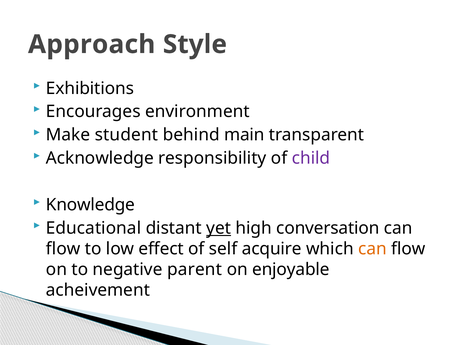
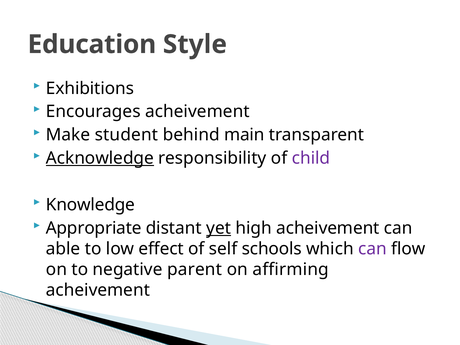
Approach: Approach -> Education (92, 44)
Encourages environment: environment -> acheivement (197, 112)
Acknowledge underline: none -> present (100, 158)
Educational: Educational -> Appropriate (94, 228)
high conversation: conversation -> acheivement (328, 228)
flow: flow -> able (63, 249)
acquire: acquire -> schools (272, 249)
can colour: orange -> purple (372, 249)
enjoyable: enjoyable -> affirming (291, 269)
